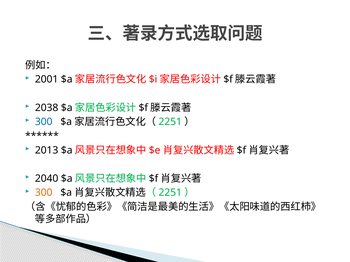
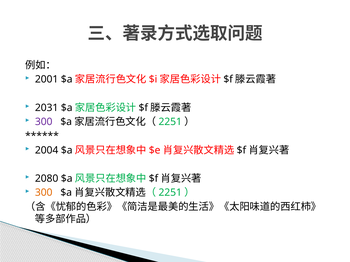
2038: 2038 -> 2031 (47, 108)
300 colour: blue -> purple (44, 122)
2013: 2013 -> 2004 (47, 150)
2040: 2040 -> 2080 (47, 179)
